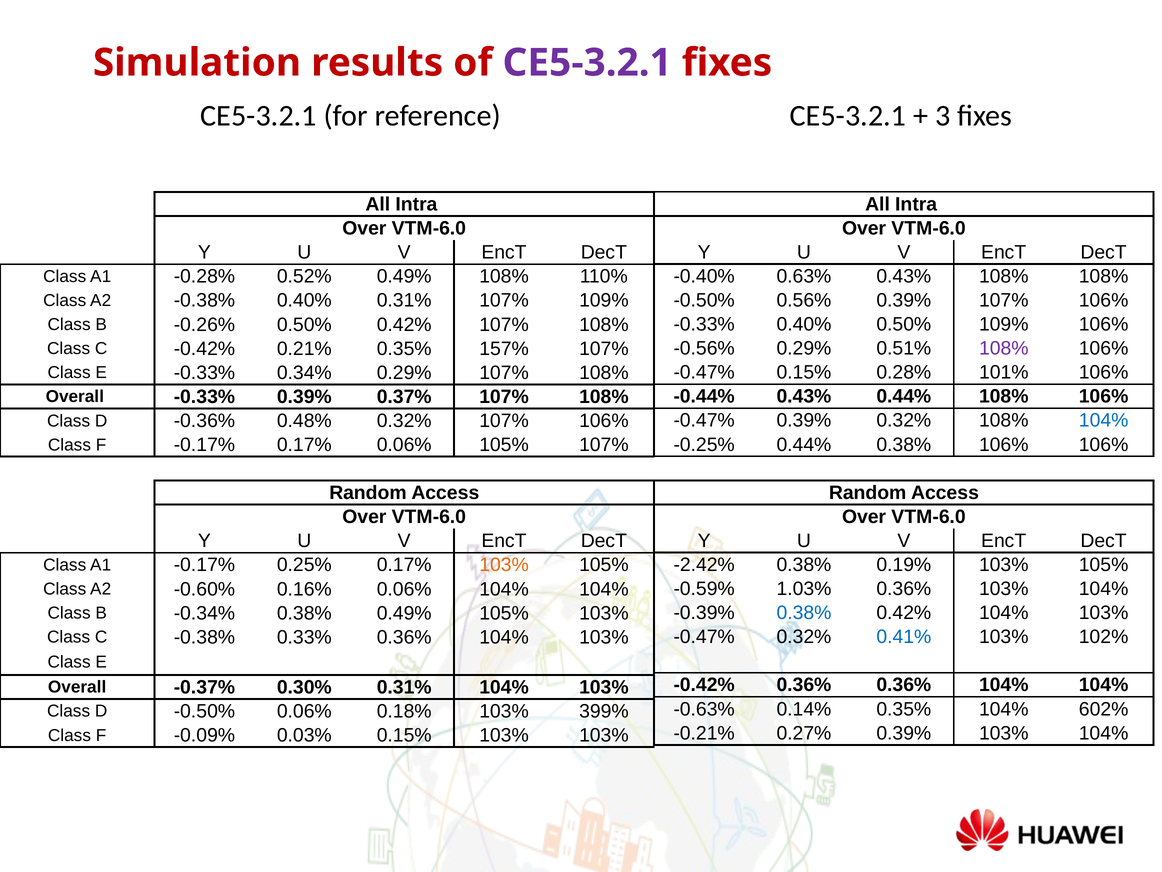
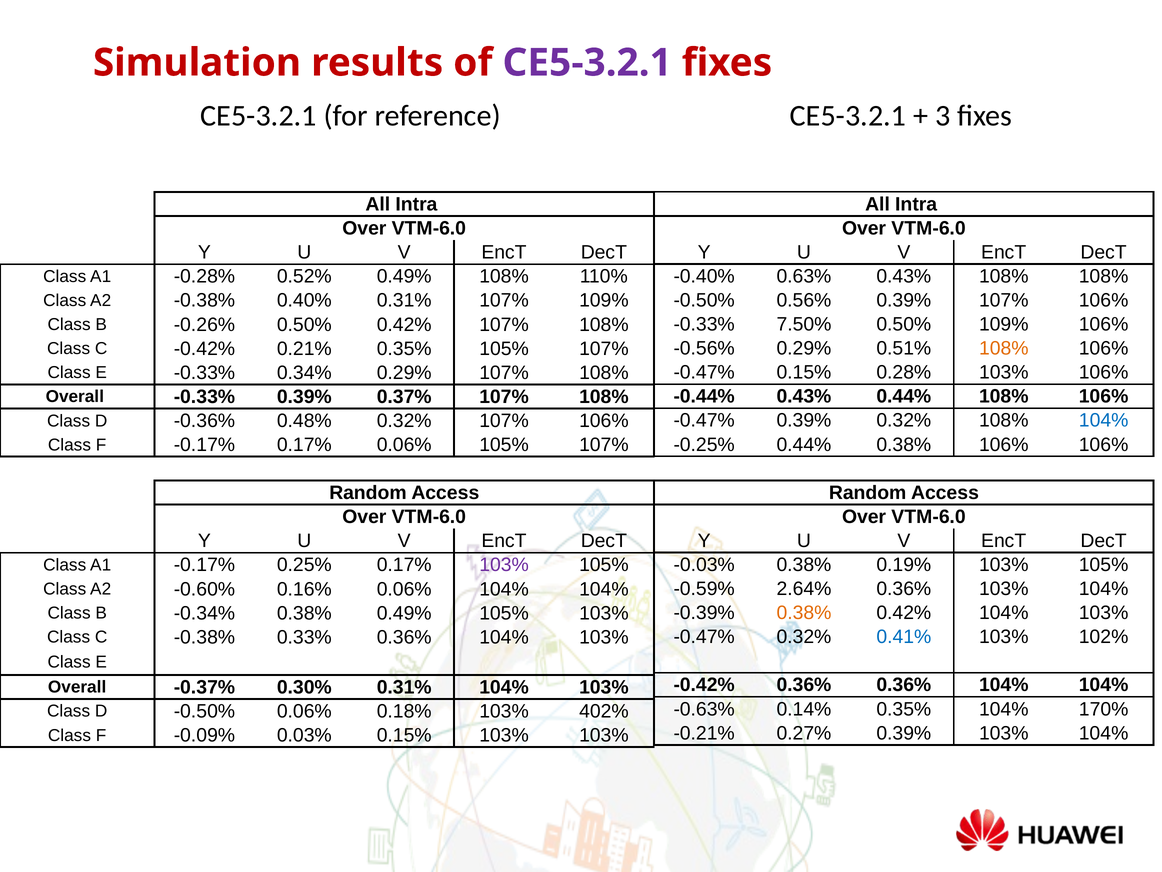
-0.33% 0.40%: 0.40% -> 7.50% (804, 324)
108% colour: purple -> orange (1004, 348)
0.35% 157%: 157% -> 105% (504, 348)
0.28% 101%: 101% -> 103% (1004, 372)
-2.42%: -2.42% -> -0.03% (704, 565)
103% colour: orange -> purple (504, 565)
1.03%: 1.03% -> 2.64% (804, 589)
0.38% colour: blue -> orange (804, 613)
602%: 602% -> 170% (1104, 709)
399%: 399% -> 402% (604, 711)
